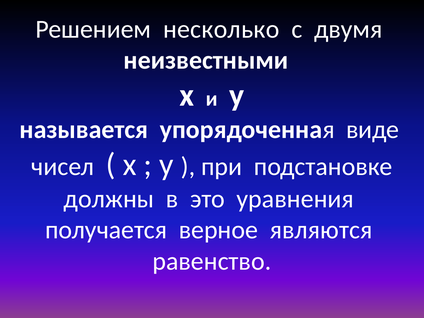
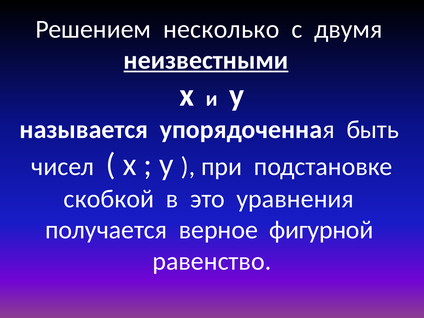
неизвестными underline: none -> present (206, 60)
виде: виде -> быть (373, 130)
должны: должны -> скобкой (109, 199)
являются: являются -> фигурной (321, 230)
